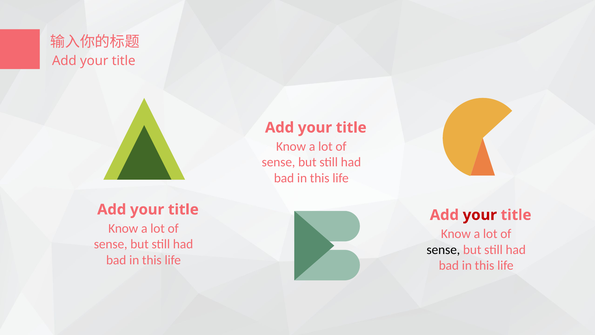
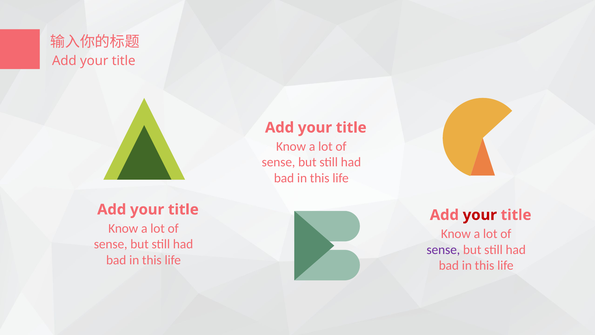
sense colour: black -> purple (443, 249)
